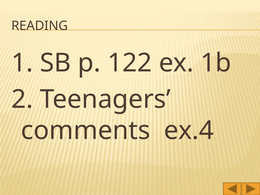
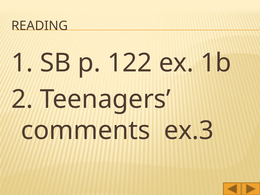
ex.4: ex.4 -> ex.3 (189, 130)
